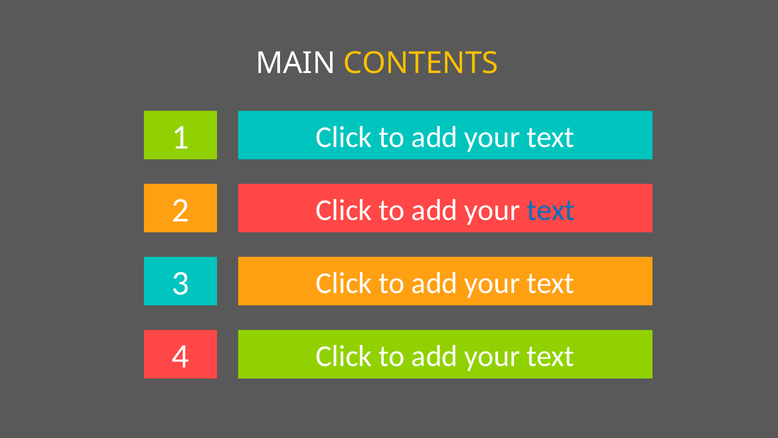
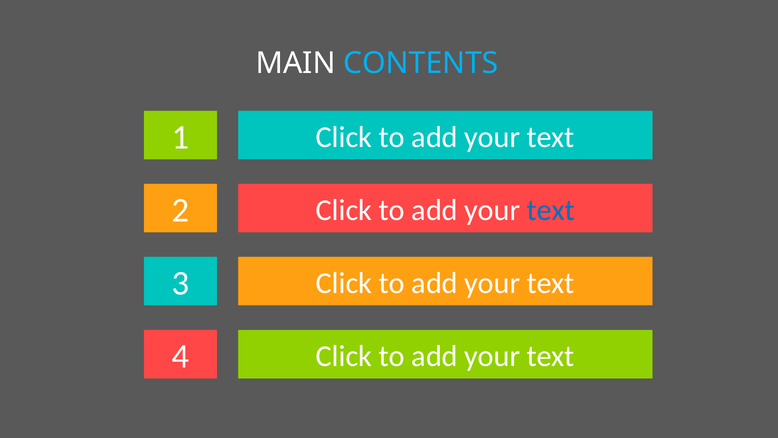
CONTENTS colour: yellow -> light blue (421, 63)
